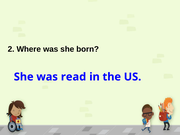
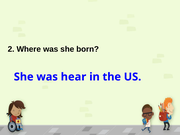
read: read -> hear (74, 77)
